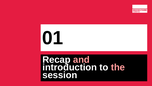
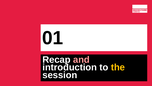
the colour: pink -> yellow (118, 67)
